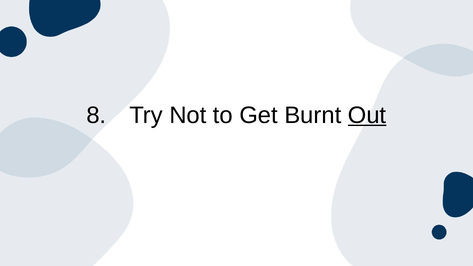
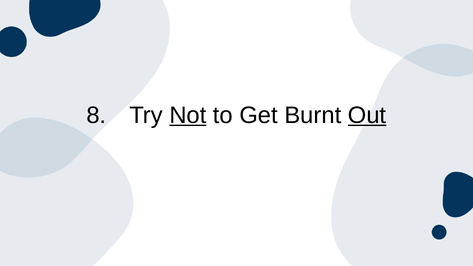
Not underline: none -> present (188, 115)
